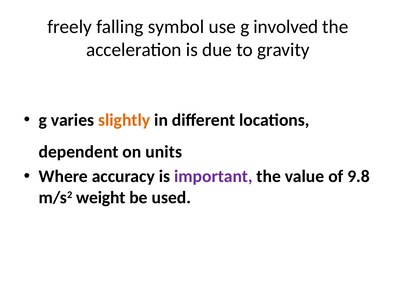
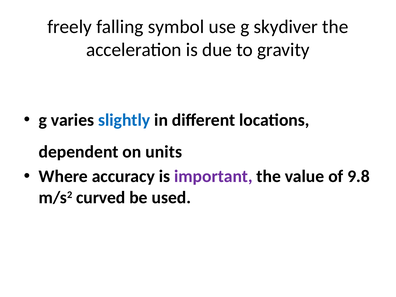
involved: involved -> skydiver (286, 27)
slightly colour: orange -> blue (124, 120)
weight: weight -> curved (101, 198)
